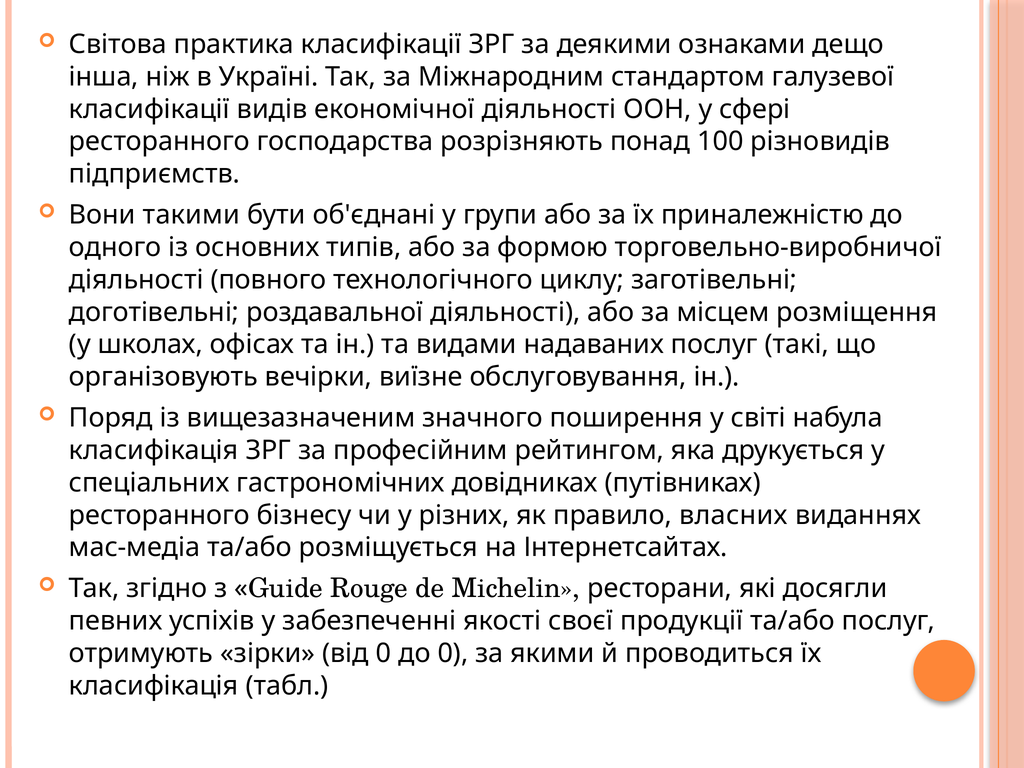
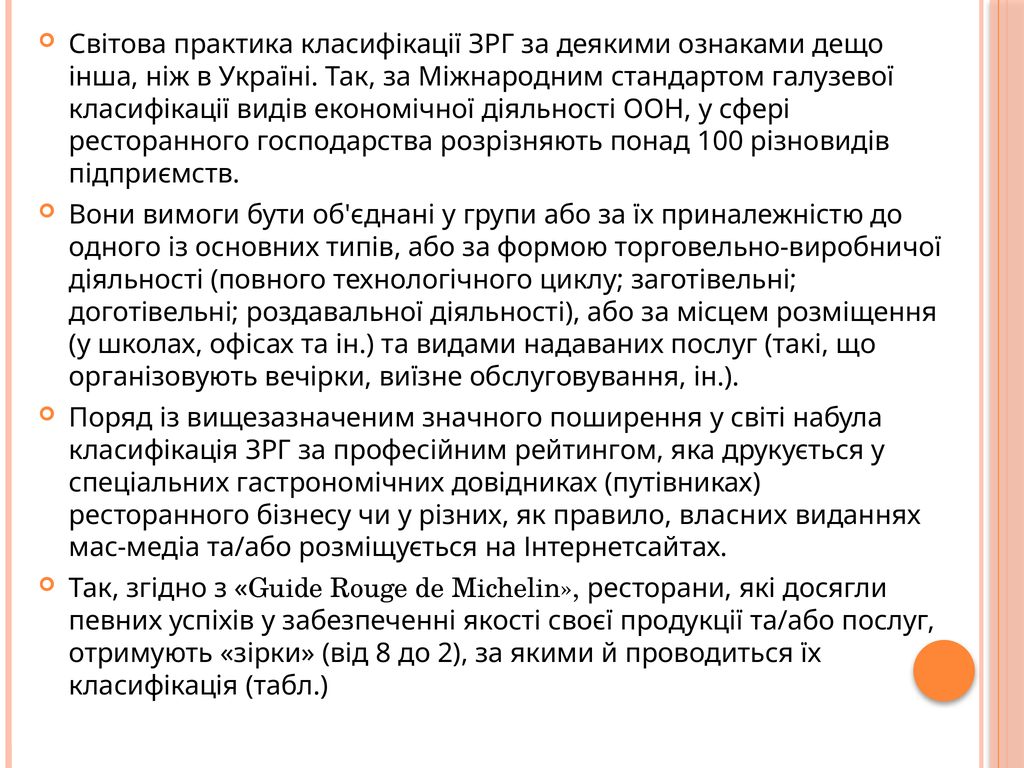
такими: такими -> вимоги (191, 215)
від 0: 0 -> 8 (384, 653)
до 0: 0 -> 2 (453, 653)
